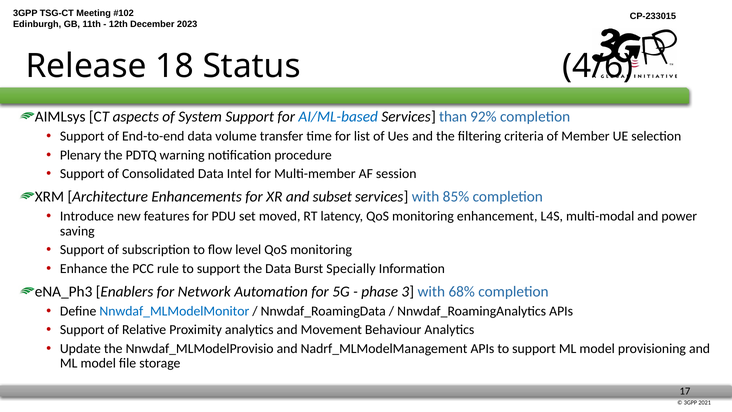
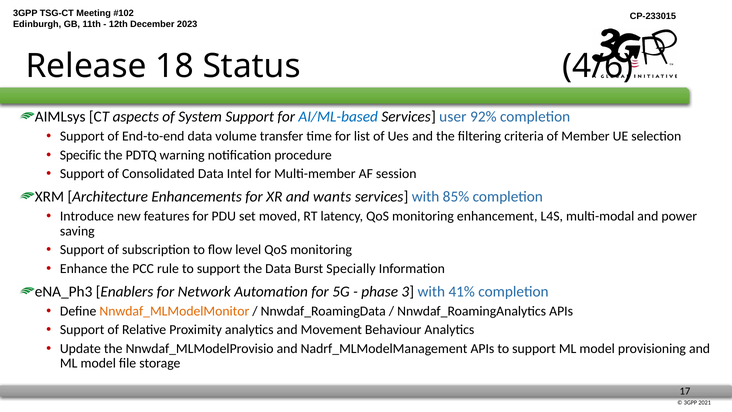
than: than -> user (453, 117)
Plenary: Plenary -> Specific (80, 155)
subset: subset -> wants (332, 197)
68%: 68% -> 41% (462, 292)
Nnwdaf_MLModelMonitor colour: blue -> orange (174, 311)
